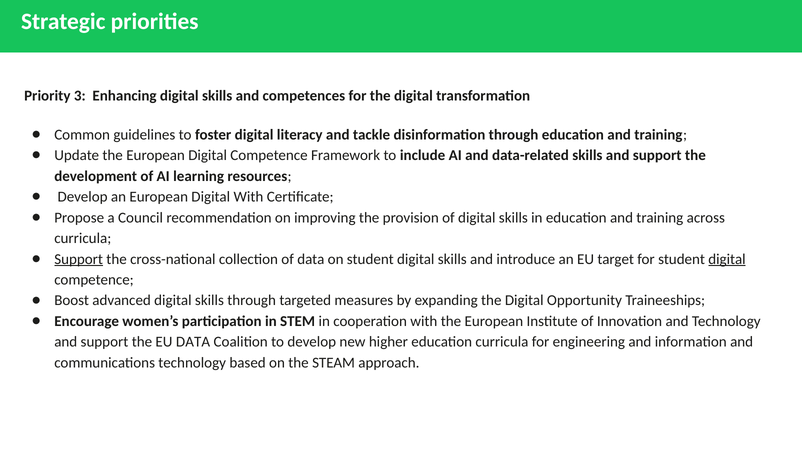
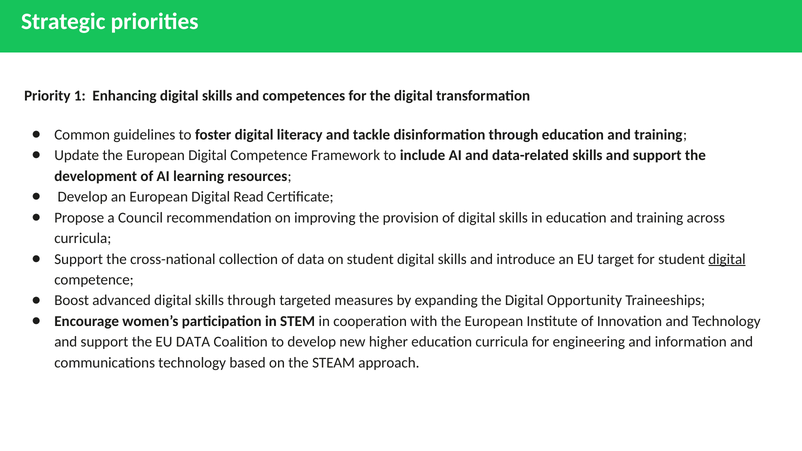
3: 3 -> 1 (80, 96)
Digital With: With -> Read (249, 197)
Support underline: present -> none (79, 259)
